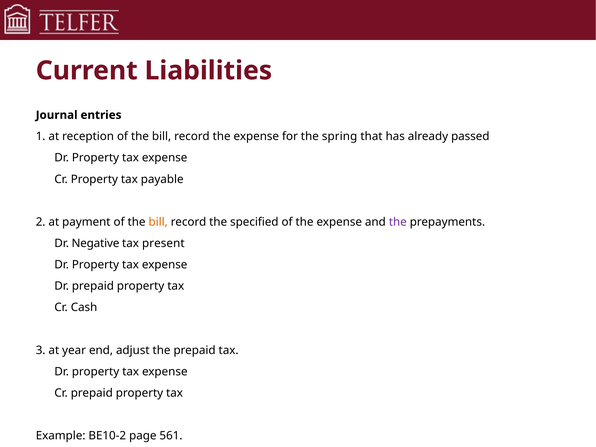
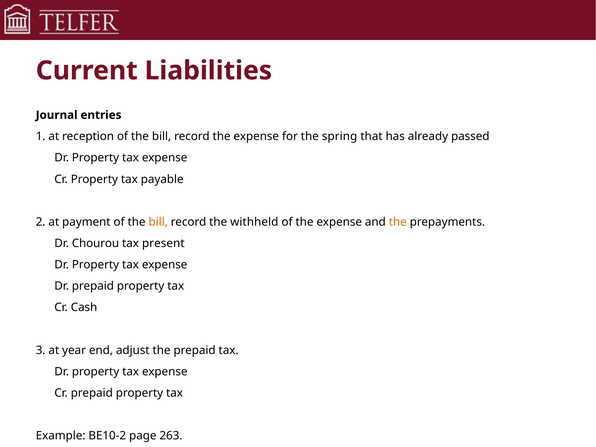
specified: specified -> withheld (254, 222)
the colour: purple -> orange (398, 222)
Negative: Negative -> Chourou (95, 243)
561: 561 -> 263 (171, 436)
